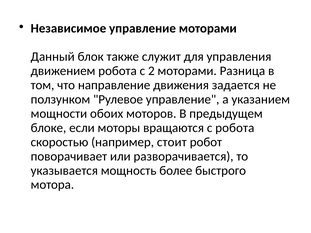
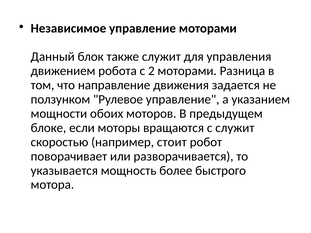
с робота: робота -> служит (235, 128)
